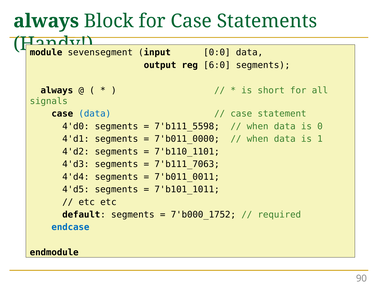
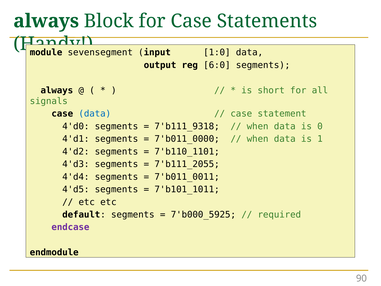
0:0: 0:0 -> 1:0 (217, 52)
7'b111_5598: 7'b111_5598 -> 7'b111_9318 (187, 126)
7'b111_7063: 7'b111_7063 -> 7'b111_2055 (187, 164)
7'b000_1752: 7'b000_1752 -> 7'b000_5925 (203, 214)
endcase colour: blue -> purple (70, 227)
